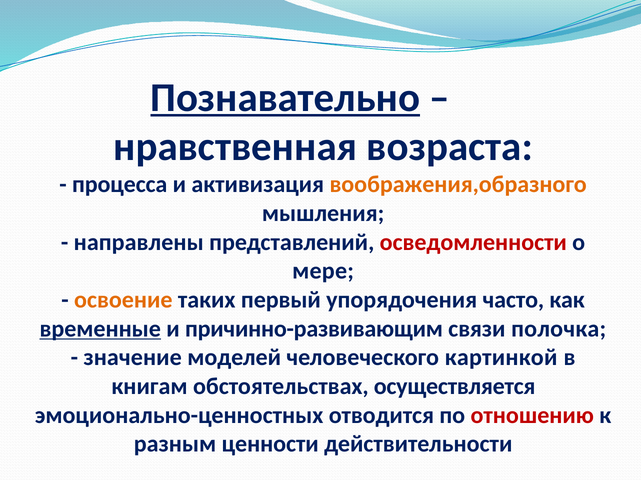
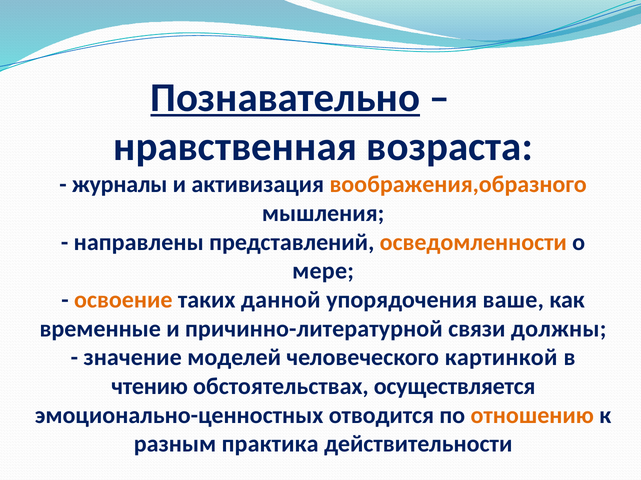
процесса: процесса -> журналы (120, 185)
осведомленности colour: red -> orange (473, 243)
первый: первый -> данной (281, 300)
часто: часто -> ваше (513, 300)
временные underline: present -> none (100, 329)
причинно-развивающим: причинно-развивающим -> причинно-литературной (314, 329)
полочка: полочка -> должны (559, 329)
книгам: книгам -> чтению (150, 387)
отношению colour: red -> orange (532, 416)
ценности: ценности -> практика (270, 445)
